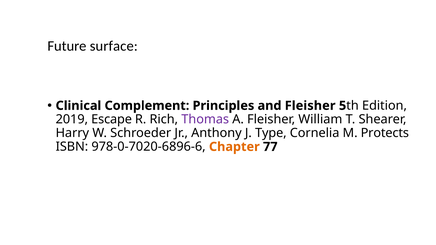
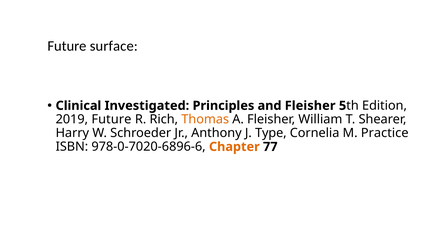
Complement: Complement -> Investigated (147, 106)
2019 Escape: Escape -> Future (111, 119)
Thomas colour: purple -> orange (205, 119)
Protects: Protects -> Practice (385, 133)
